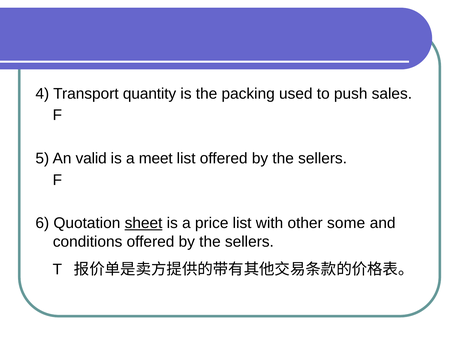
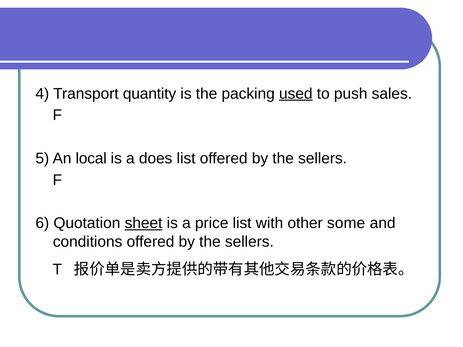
used underline: none -> present (296, 94)
valid: valid -> local (91, 158)
meet: meet -> does (156, 158)
